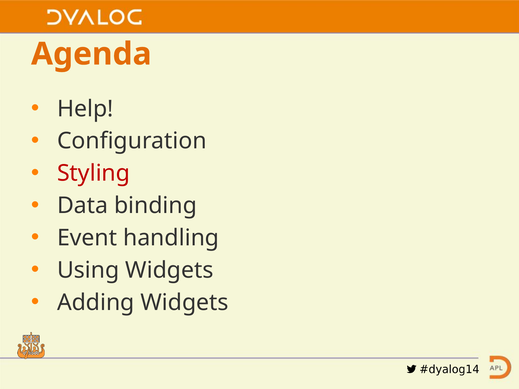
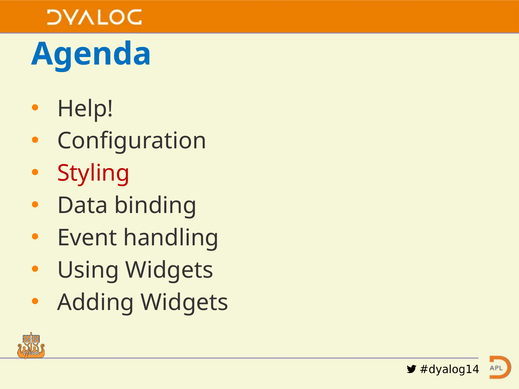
Agenda colour: orange -> blue (91, 54)
